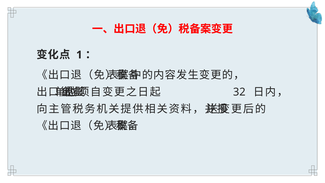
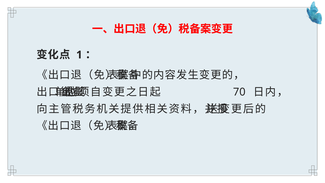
32: 32 -> 70 (239, 92)
